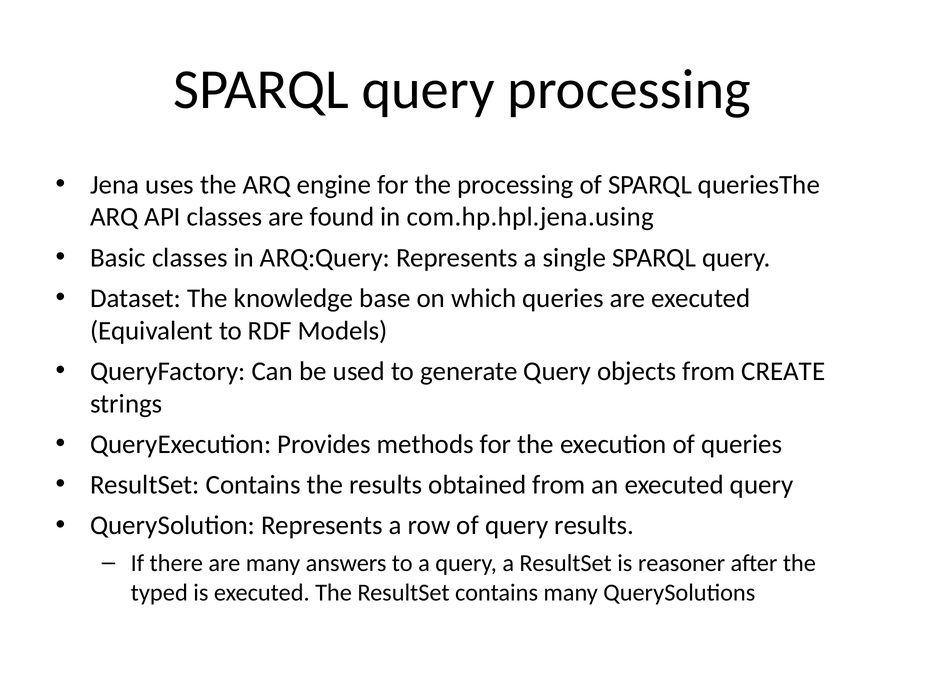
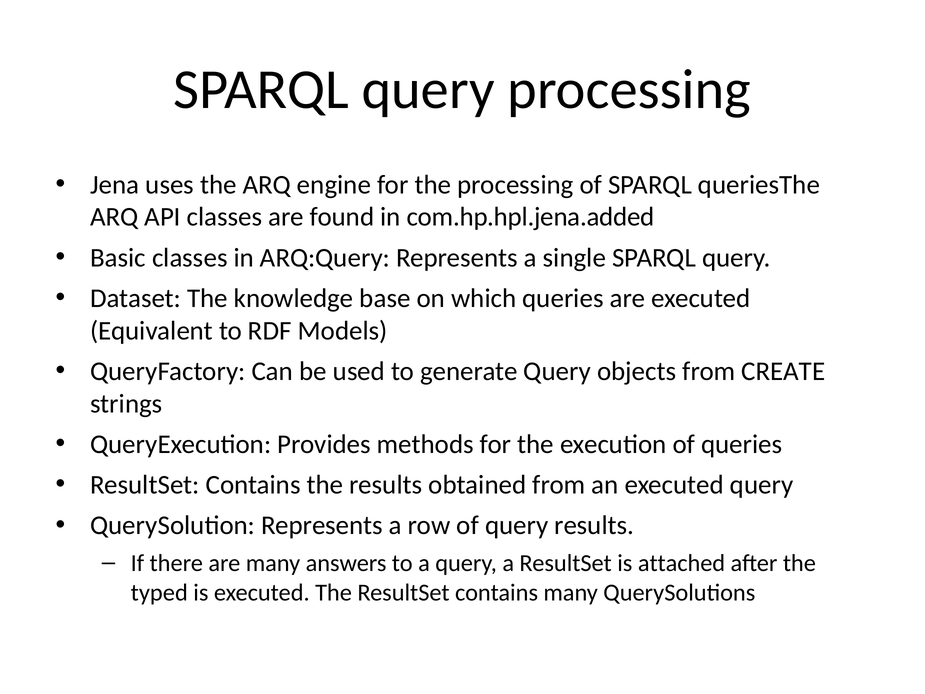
com.hp.hpl.jena.using: com.hp.hpl.jena.using -> com.hp.hpl.jena.added (531, 217)
reasoner: reasoner -> attached (682, 563)
